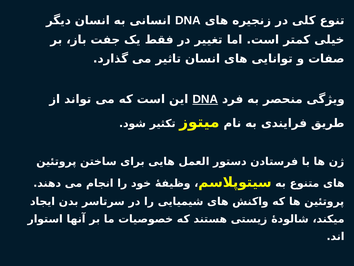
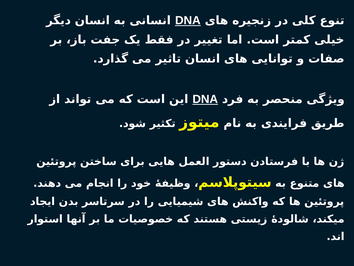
DNA underline: none -> present (188, 20)
